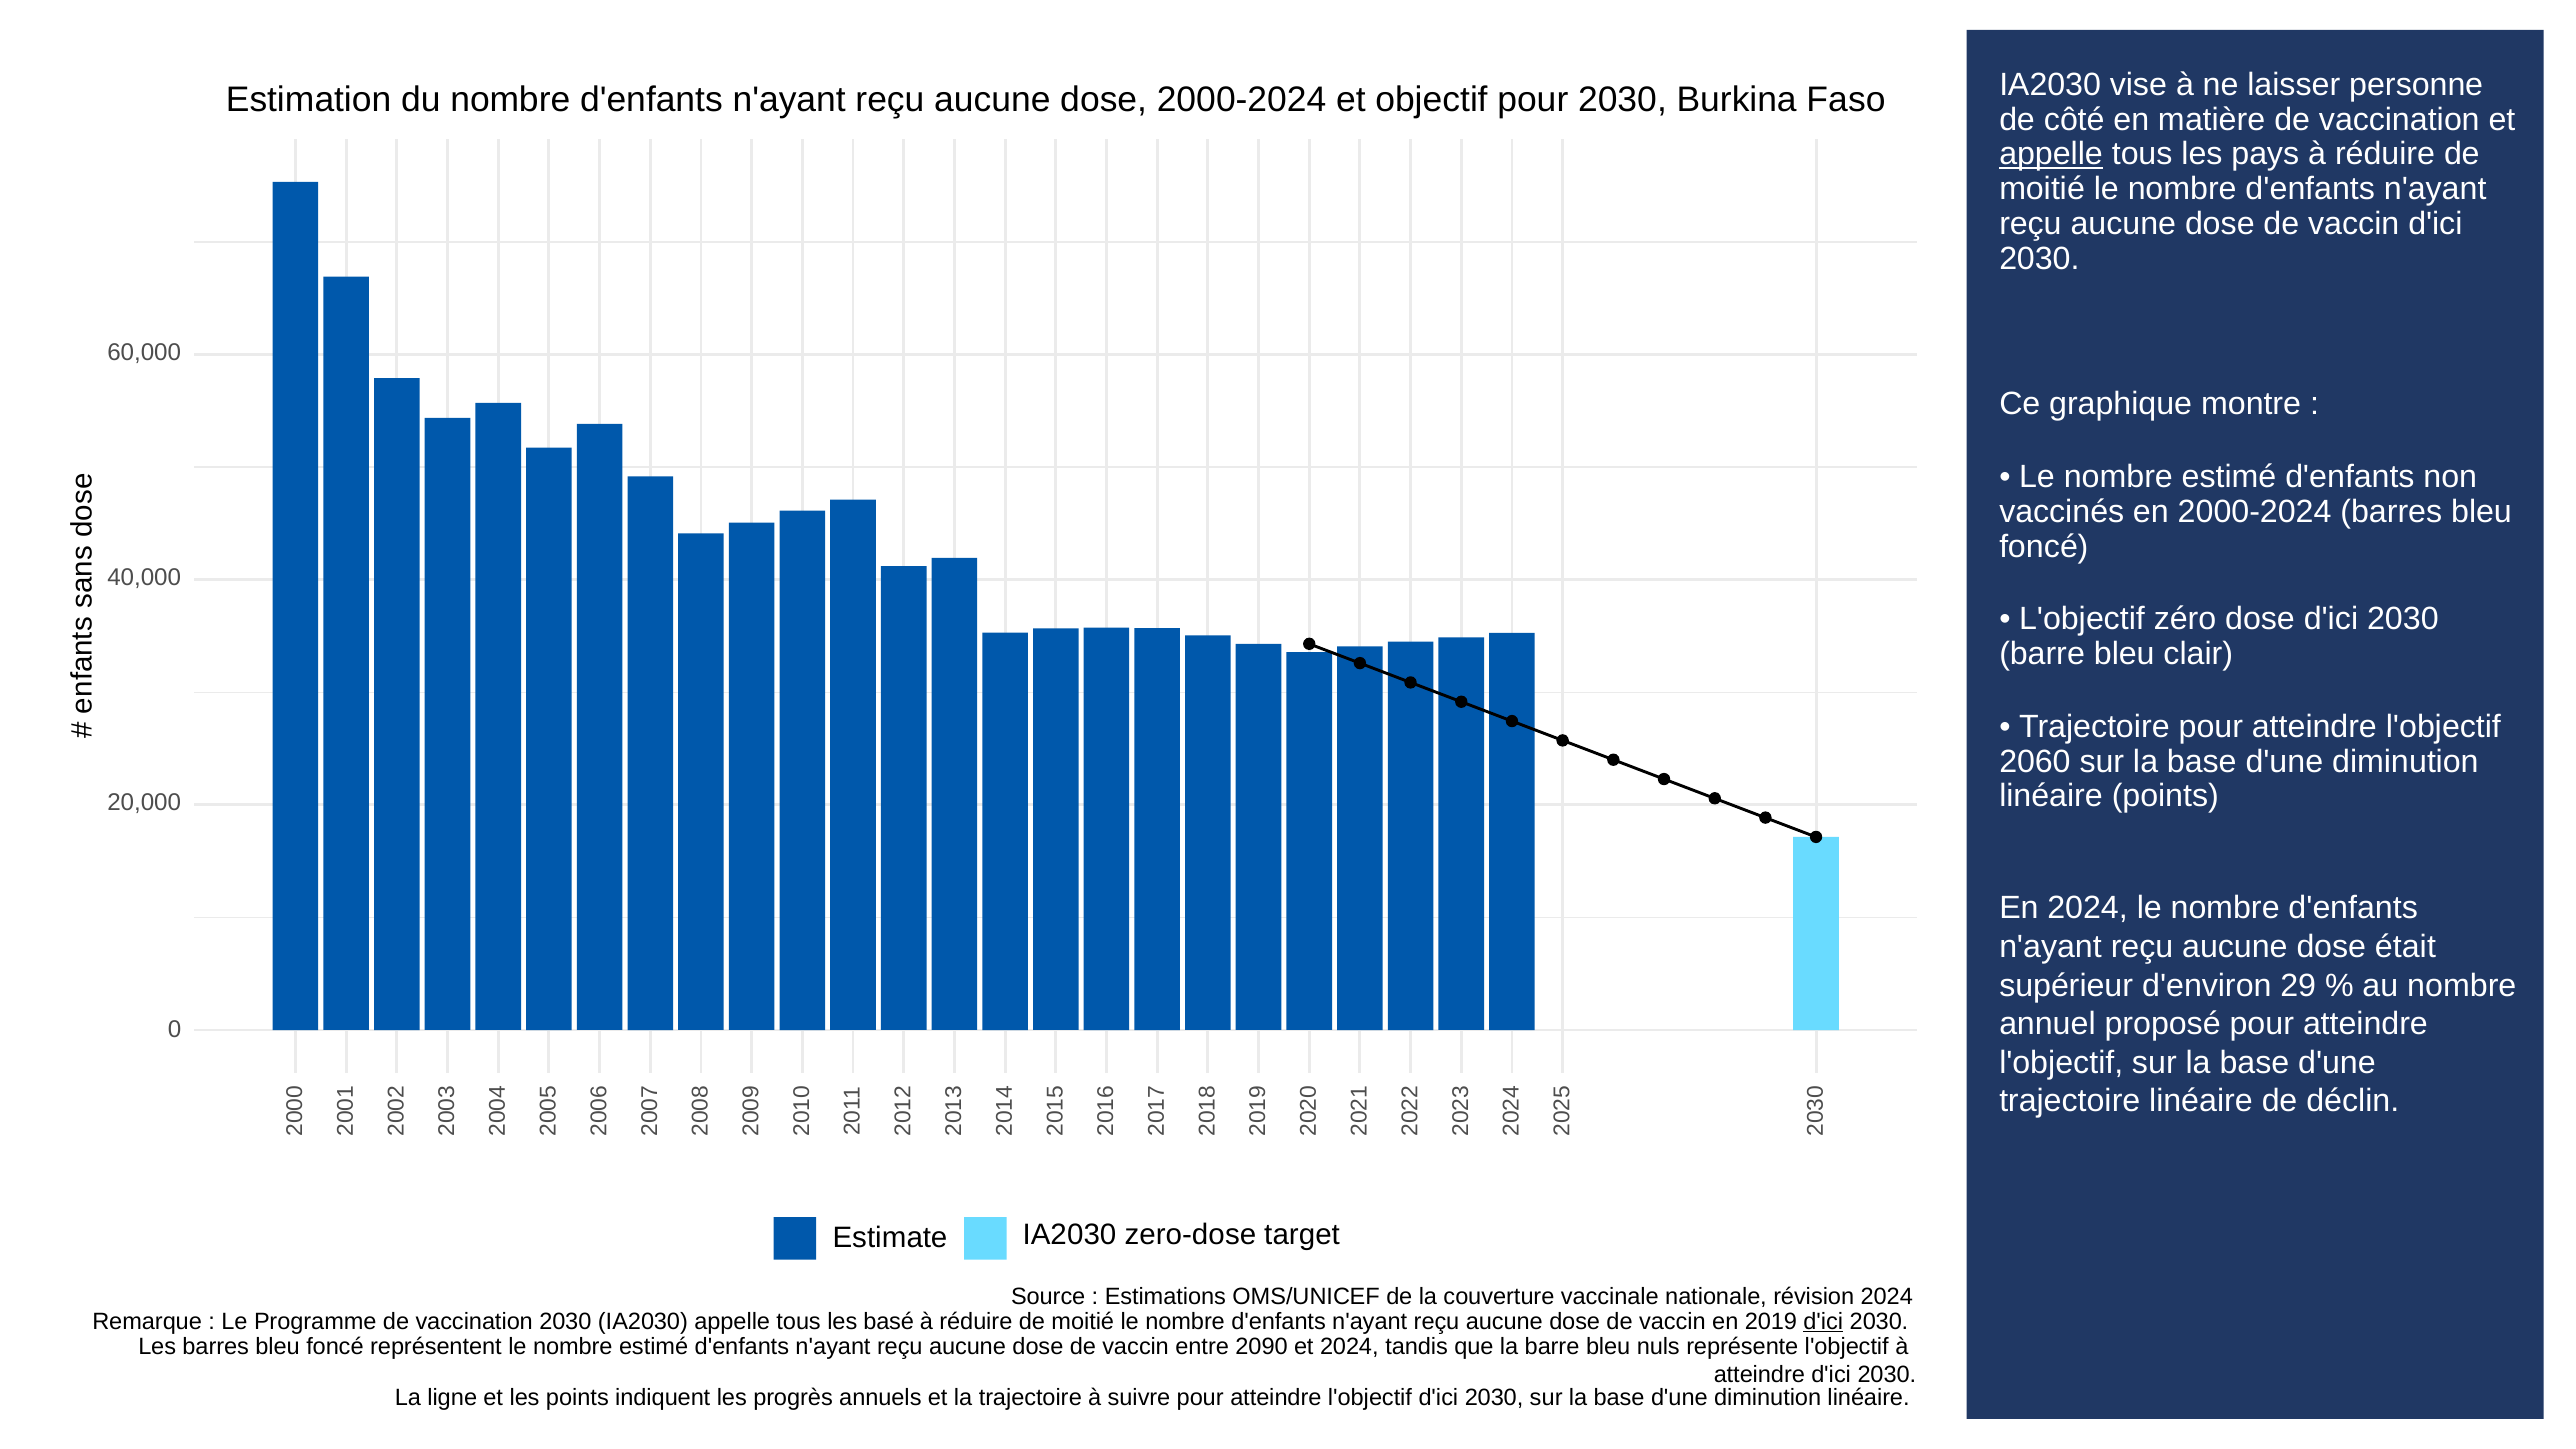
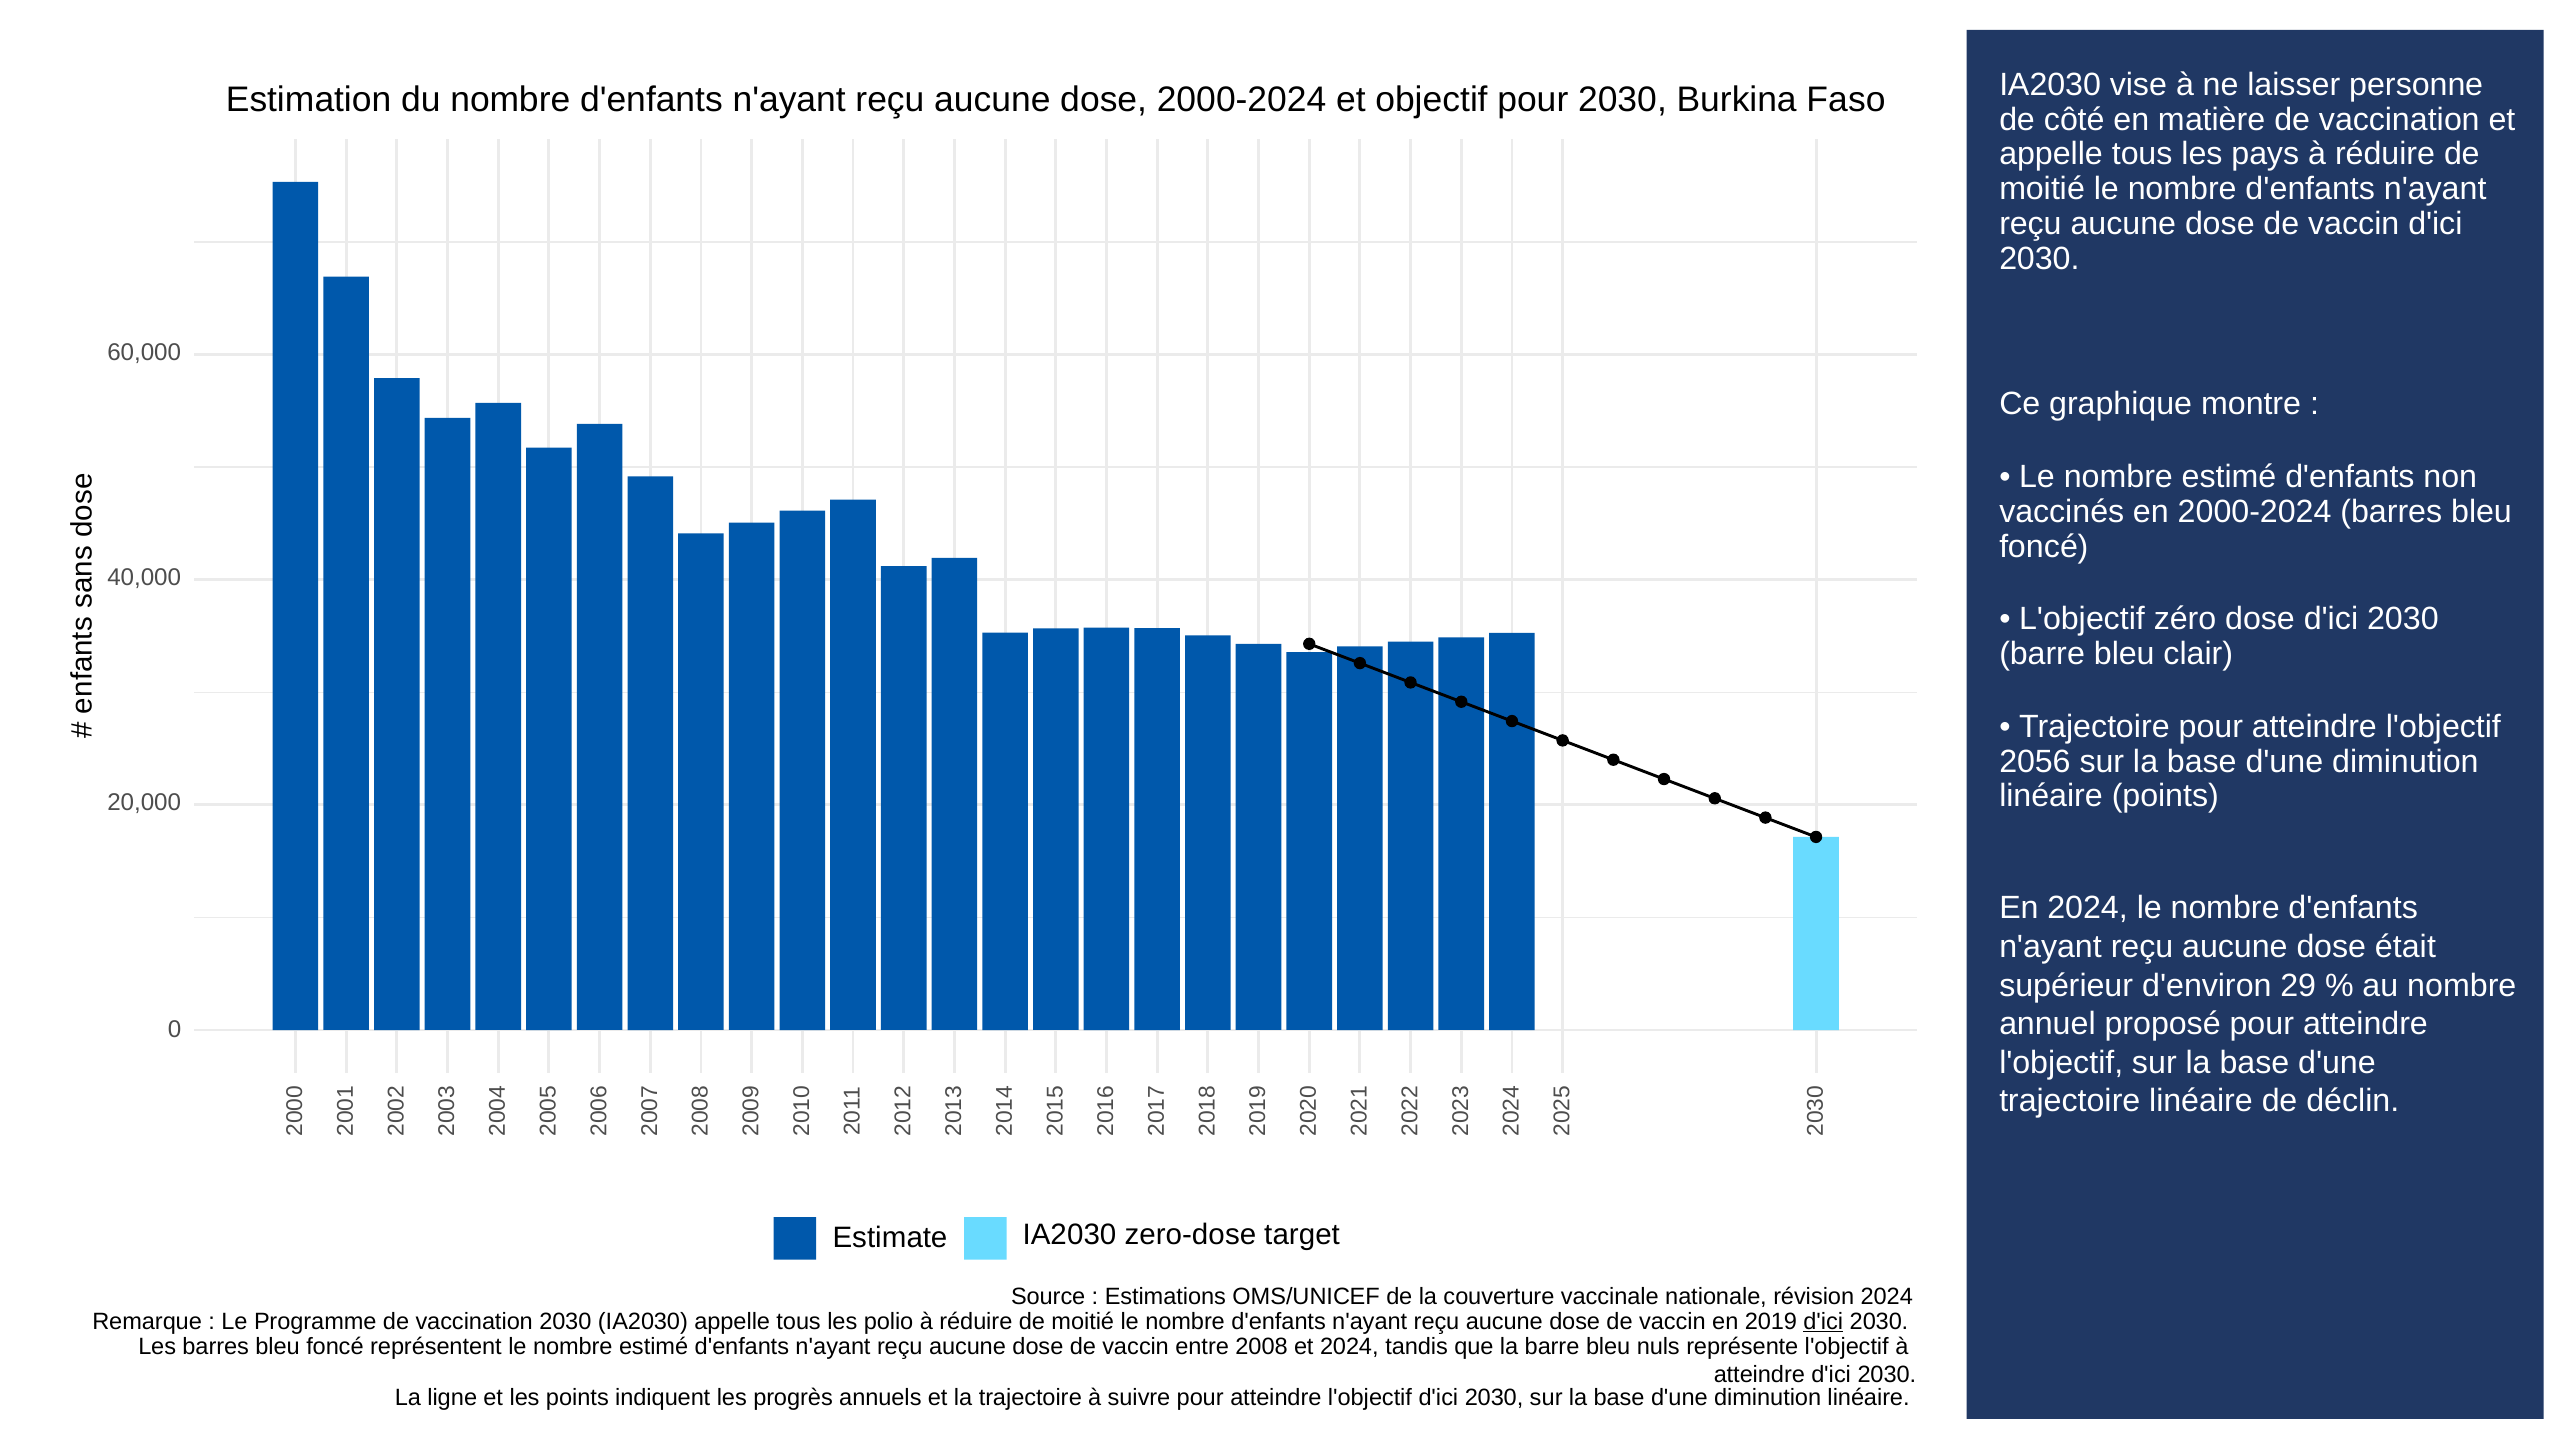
appelle underline: present -> none (2051, 154)
2060: 2060 -> 2056 (2035, 761)
basé: basé -> polio (889, 1322)
2090: 2090 -> 2008 (1262, 1347)
